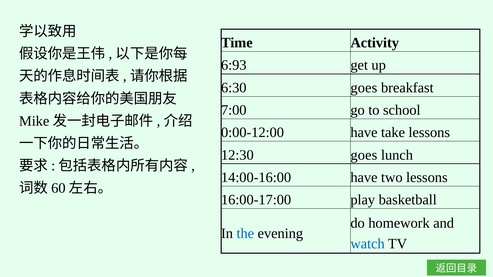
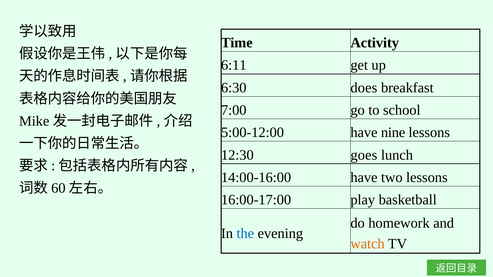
6:93: 6:93 -> 6:11 (234, 65)
6:30 goes: goes -> does (364, 88)
0:00-12:00: 0:00-12:00 -> 5:00-12:00 (253, 133)
take: take -> nine (393, 133)
watch colour: blue -> orange (368, 244)
